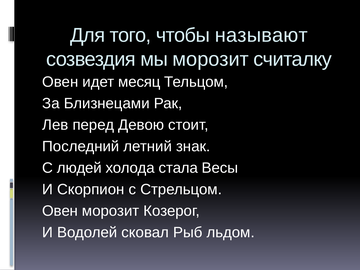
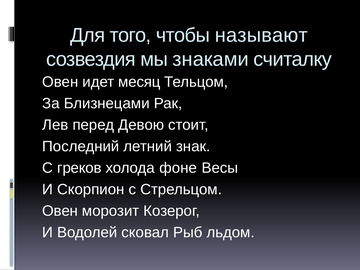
мы морозит: морозит -> знаками (211, 59)
людей: людей -> греков (79, 168)
стала: стала -> фоне (178, 168)
